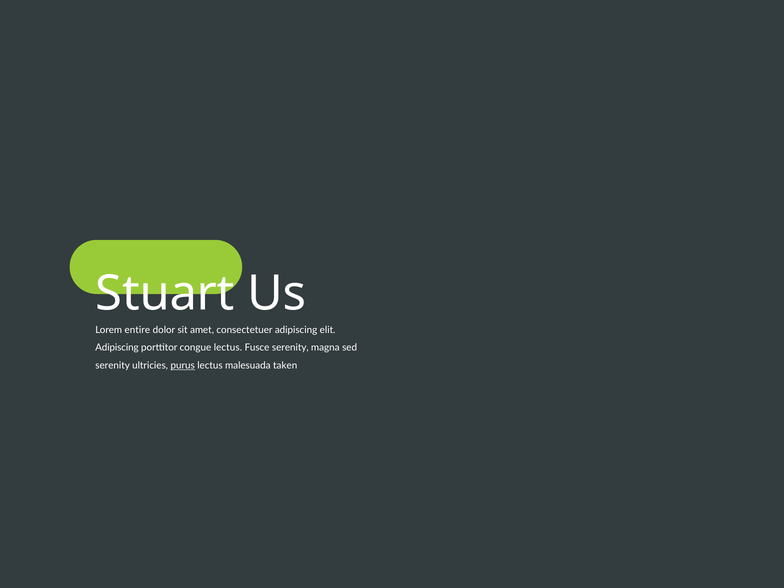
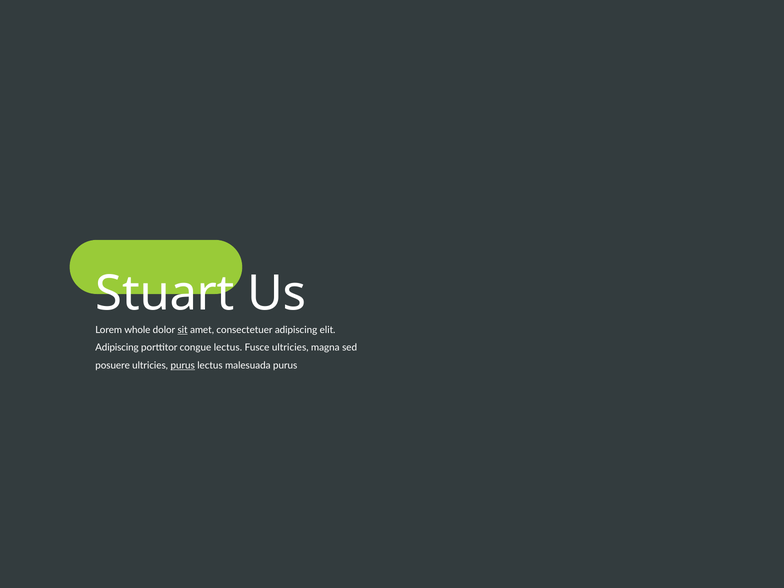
entire: entire -> whole (137, 330)
sit underline: none -> present (183, 330)
Fusce serenity: serenity -> ultricies (290, 348)
serenity: serenity -> posuere (113, 365)
malesuada taken: taken -> purus (285, 365)
